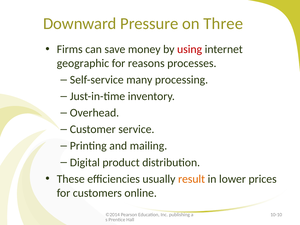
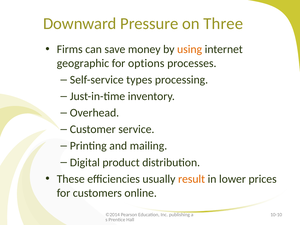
using colour: red -> orange (190, 49)
reasons: reasons -> options (146, 63)
many: many -> types (139, 80)
